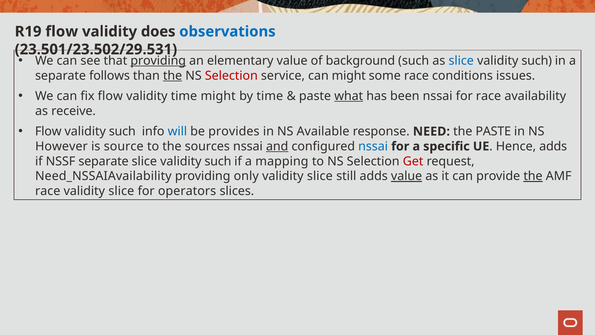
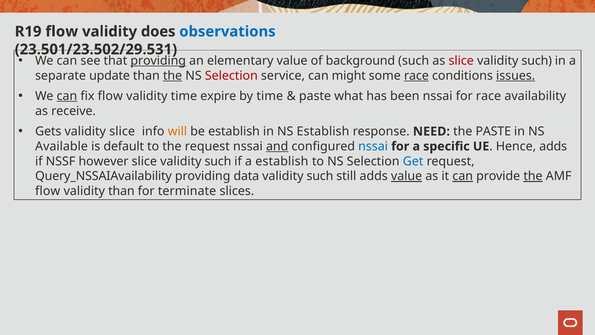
slice colour: blue -> red (461, 61)
follows: follows -> update (110, 76)
race underline: none -> present (416, 76)
issues underline: none -> present (516, 76)
can underline: none -> present (67, 96)
time might: might -> expire (218, 96)
what underline: present -> none (349, 96)
Flow: Flow -> Gets (48, 131)
such: such -> slice (122, 131)
will colour: blue -> orange (177, 131)
be provides: provides -> establish (234, 131)
NS Available: Available -> Establish (323, 131)
However: However -> Available (62, 146)
source: source -> default (124, 146)
the sources: sources -> request (207, 146)
NSSF separate: separate -> however (104, 161)
a mapping: mapping -> establish (282, 161)
Get colour: red -> blue (413, 161)
Need_NSSAIAvailability: Need_NSSAIAvailability -> Query_NSSAIAvailability (103, 176)
only: only -> data (246, 176)
slice: slice -> such (320, 176)
can underline: none -> present (463, 176)
race: race -> flow (48, 191)
slice: slice -> than (121, 191)
operators: operators -> terminate (187, 191)
